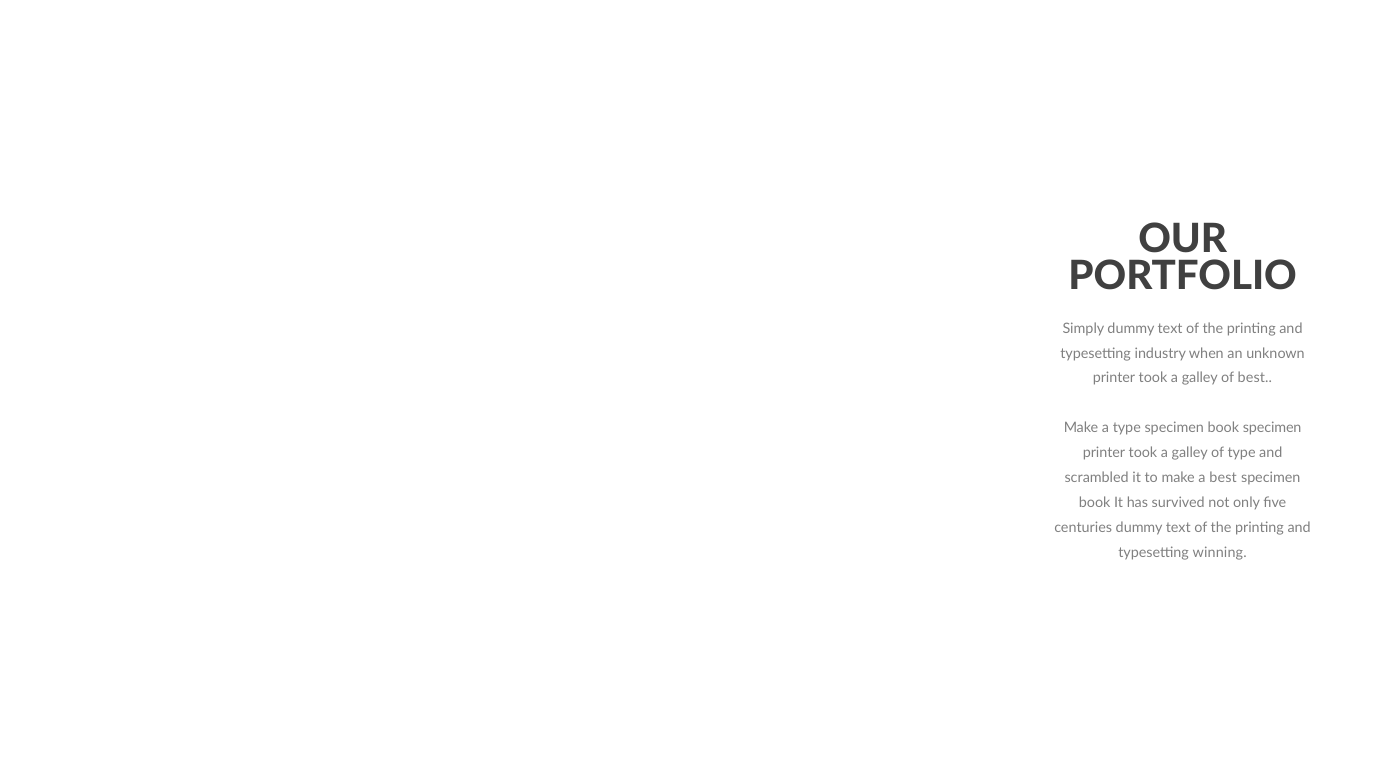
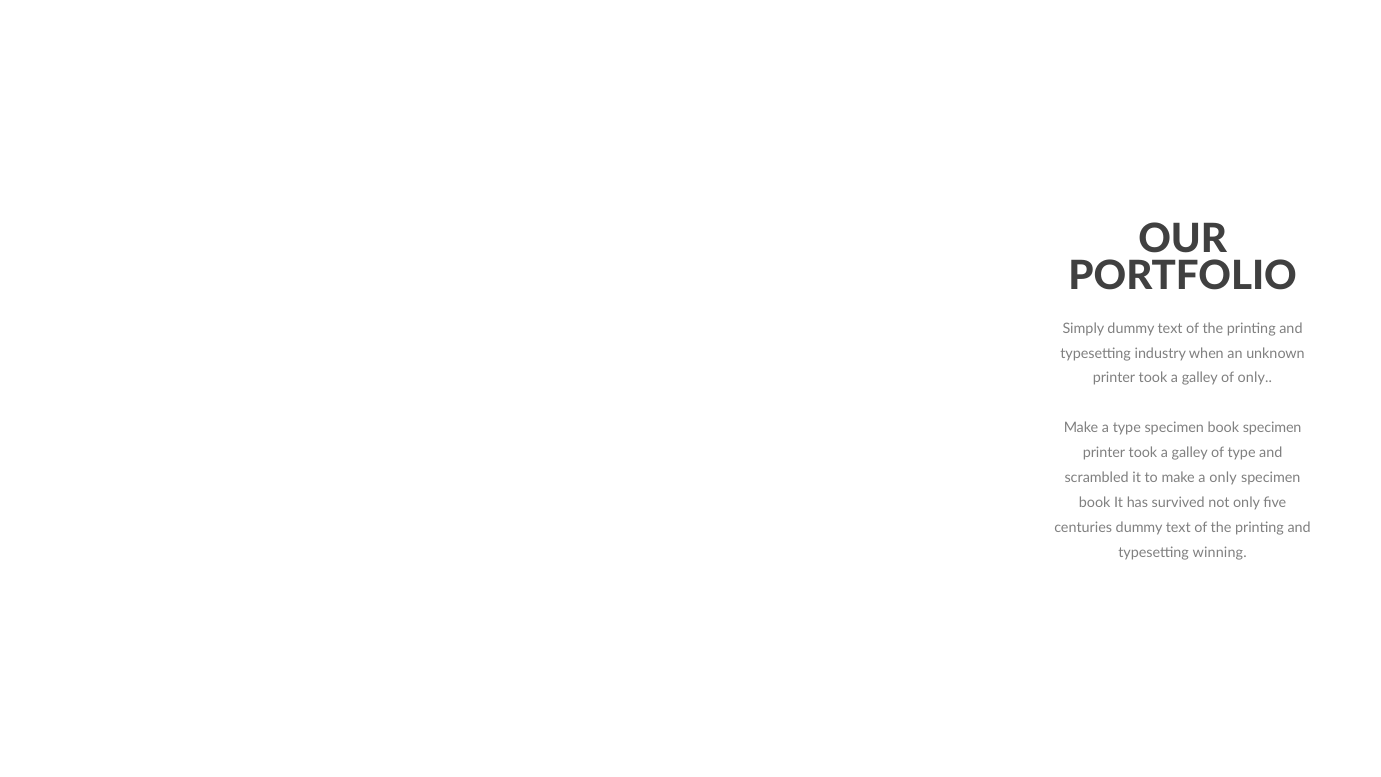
of best: best -> only (1255, 378)
a best: best -> only (1223, 478)
